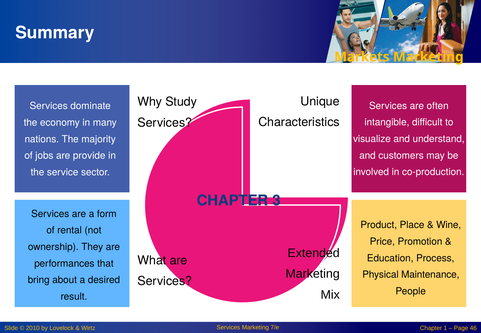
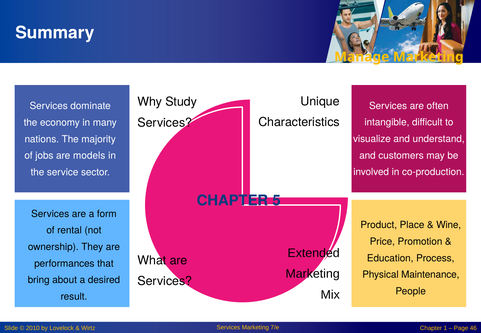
Markets: Markets -> Manage (362, 57)
provide: provide -> models (89, 156)
3: 3 -> 5 (276, 201)
